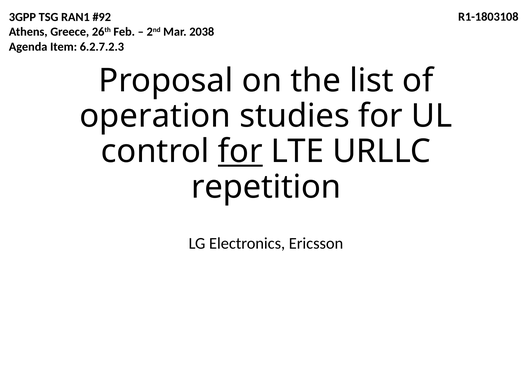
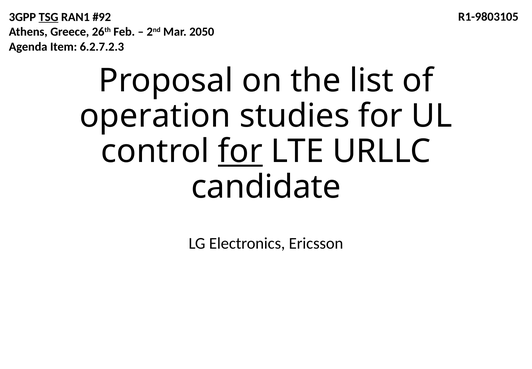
R1-1803108: R1-1803108 -> R1-9803105 (488, 17)
TSG underline: none -> present (49, 17)
2038: 2038 -> 2050 (202, 32)
repetition: repetition -> candidate (266, 187)
